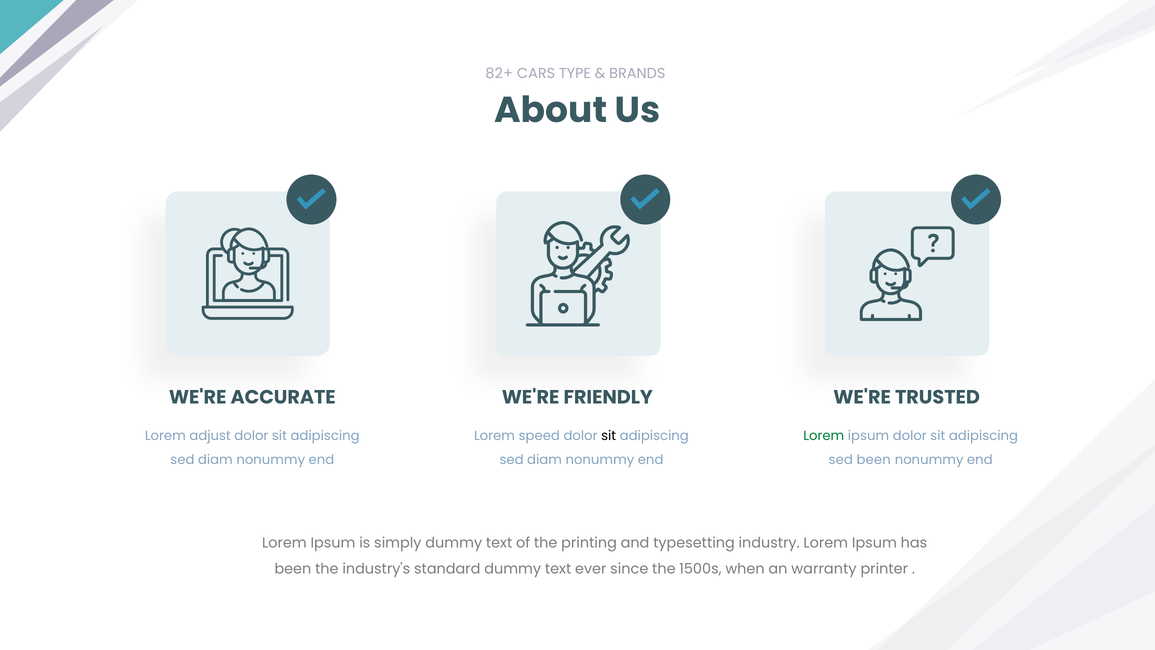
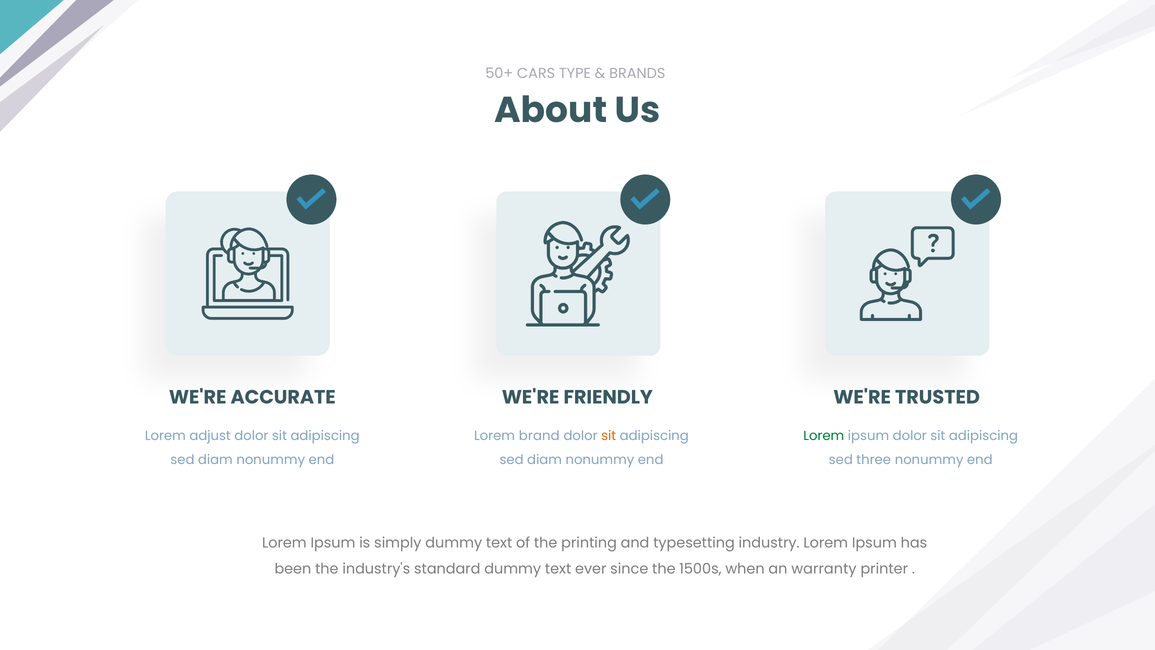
82+: 82+ -> 50+ (499, 73)
speed: speed -> brand (539, 436)
sit colour: black -> orange (609, 436)
sed been: been -> three (874, 460)
